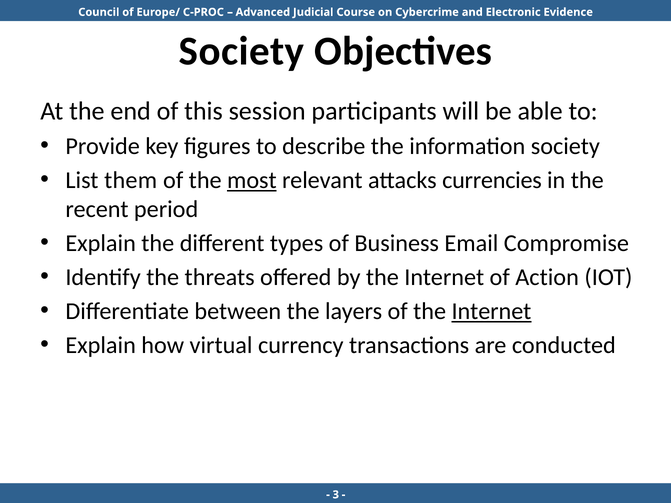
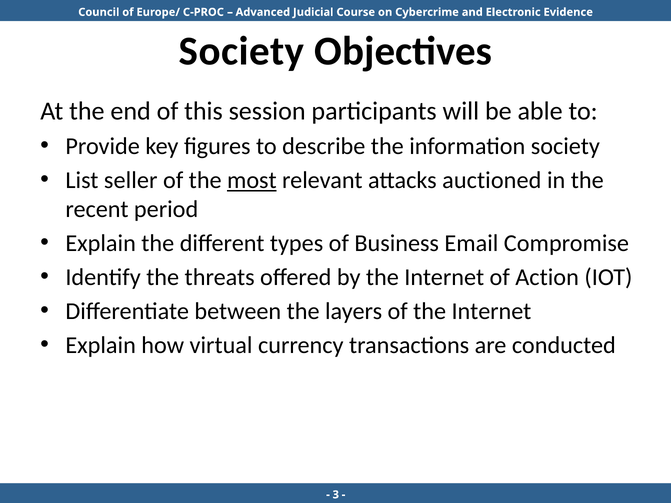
them: them -> seller (131, 180)
currencies: currencies -> auctioned (492, 180)
Internet underline: present -> none (491, 311)
